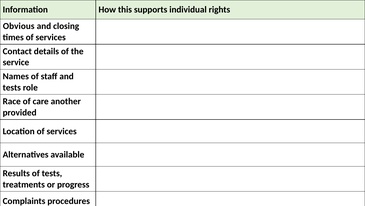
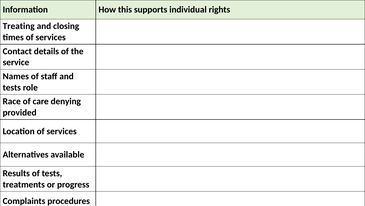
Obvious: Obvious -> Treating (19, 26)
another: another -> denying (66, 101)
